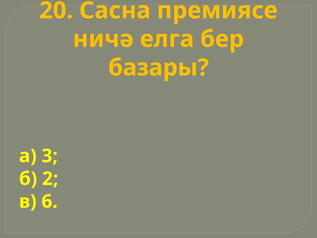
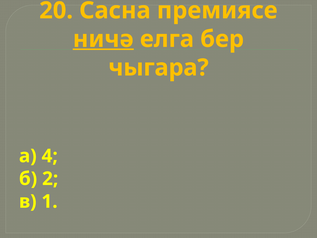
ничә underline: none -> present (103, 39)
базары: базары -> чыгара (159, 68)
3: 3 -> 4 (50, 156)
6: 6 -> 1 (50, 201)
